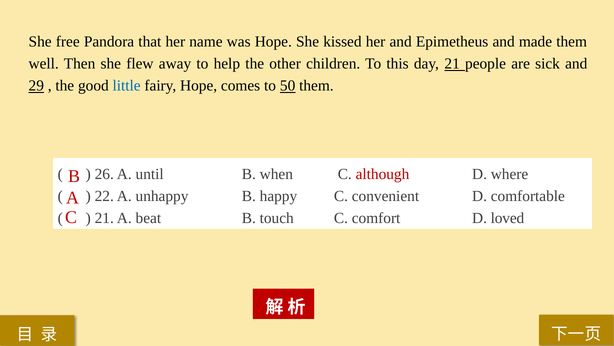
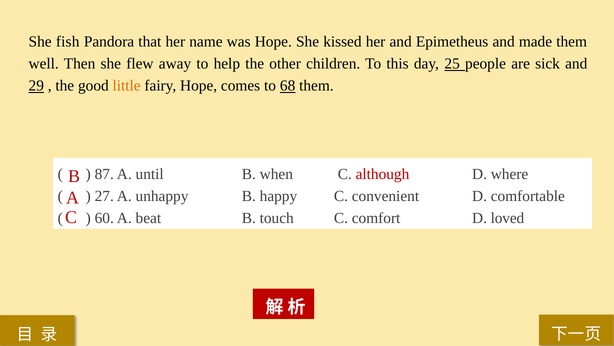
free: free -> fish (68, 42)
day 21: 21 -> 25 (452, 64)
little colour: blue -> orange (127, 86)
50: 50 -> 68 (288, 86)
26: 26 -> 87 (104, 174)
22: 22 -> 27 (104, 196)
21: 21 -> 60 (104, 218)
